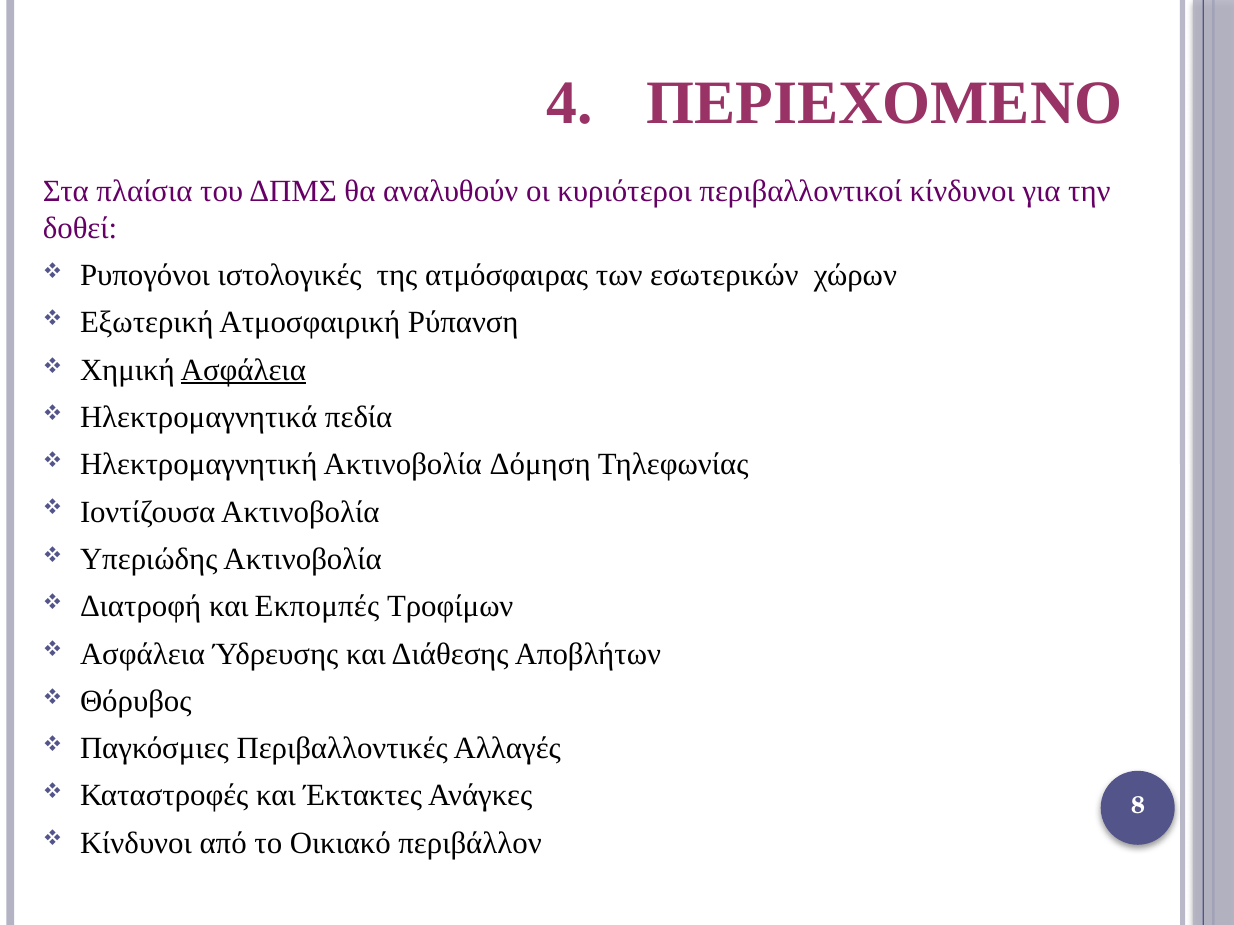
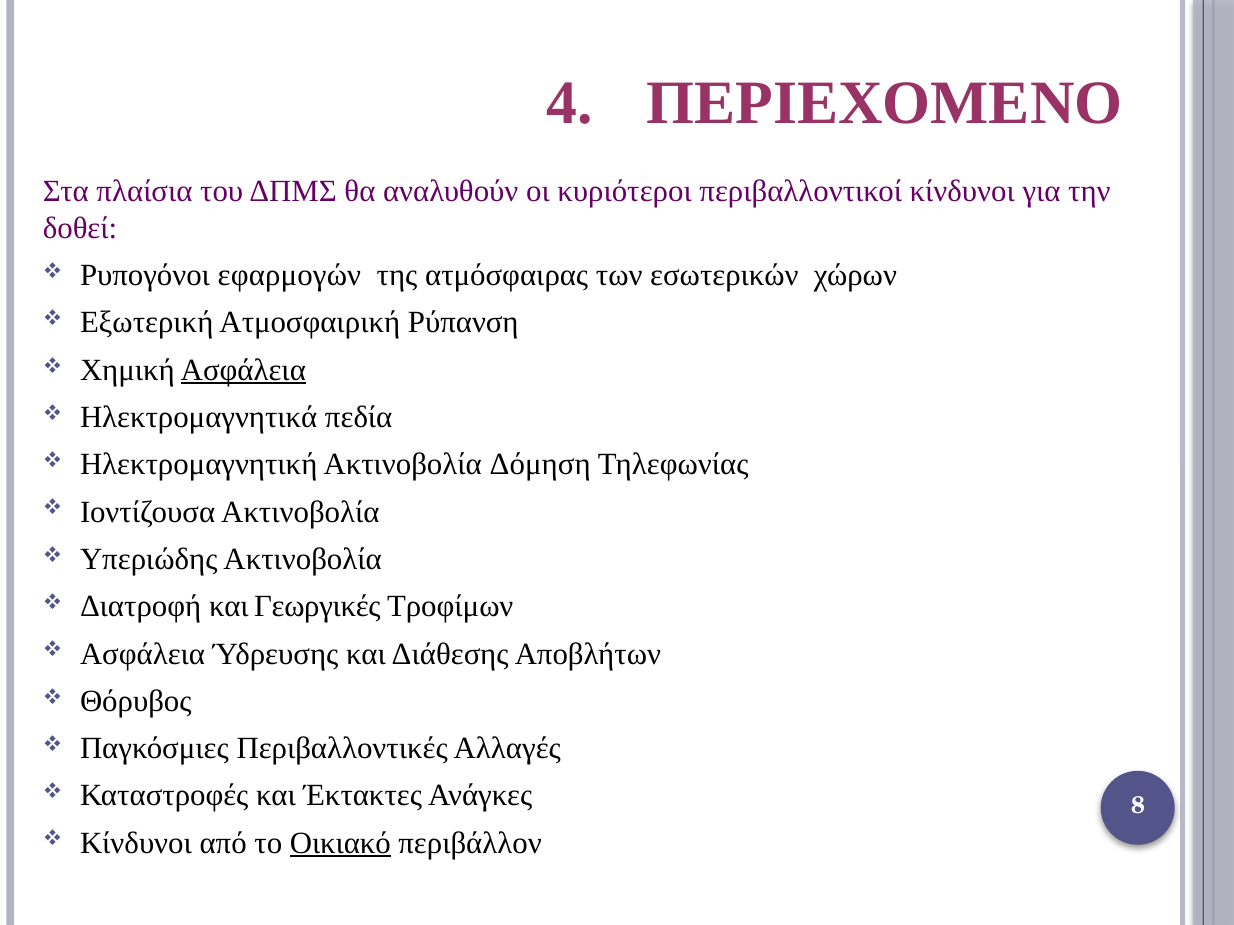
ιστολογικές: ιστολογικές -> εφαρμογών (289, 276)
Εκπομπές: Εκπομπές -> Γεωργικές (317, 607)
Οικιακό underline: none -> present (340, 843)
